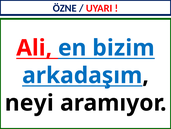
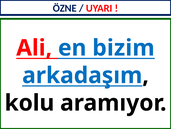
neyi: neyi -> kolu (29, 102)
